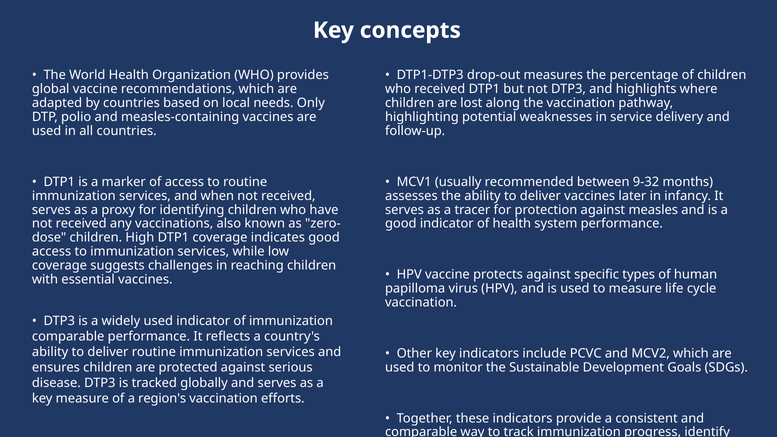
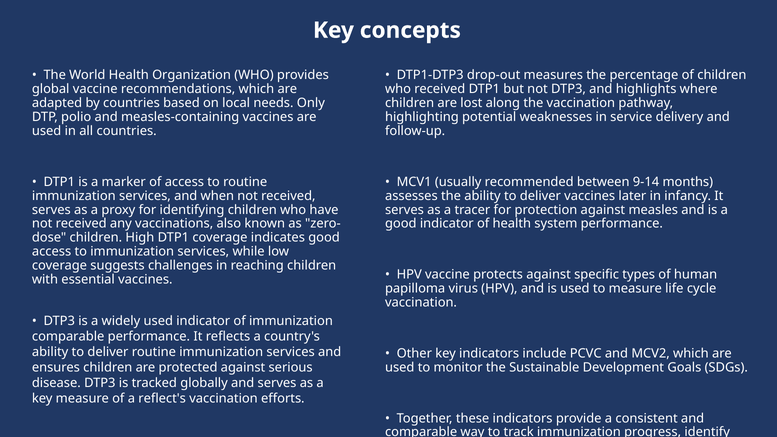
9-32: 9-32 -> 9-14 (646, 182)
region's: region's -> reflect's (162, 398)
